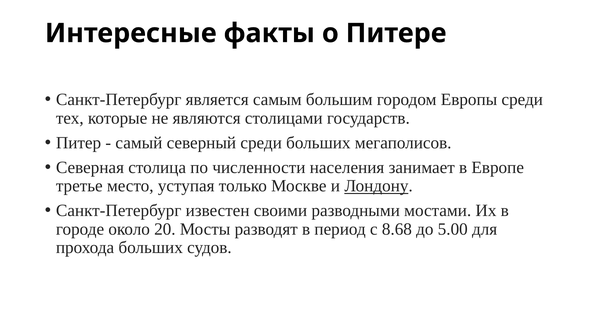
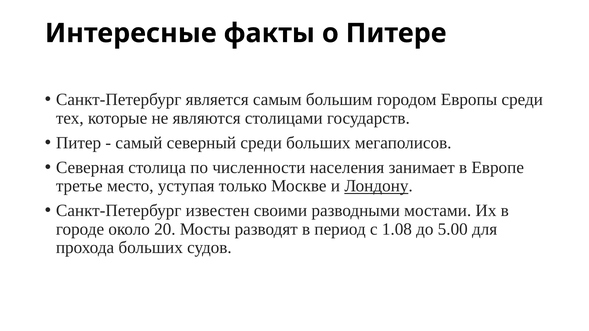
8.68: 8.68 -> 1.08 (397, 229)
